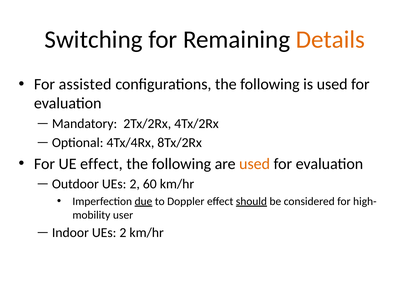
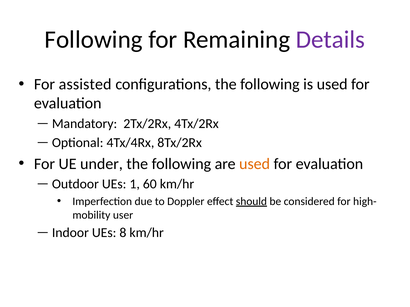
Switching: Switching -> Following (94, 40)
Details colour: orange -> purple (330, 40)
UE effect: effect -> under (102, 164)
2: 2 -> 1 (135, 184)
due underline: present -> none (143, 202)
2: 2 -> 8 (123, 233)
